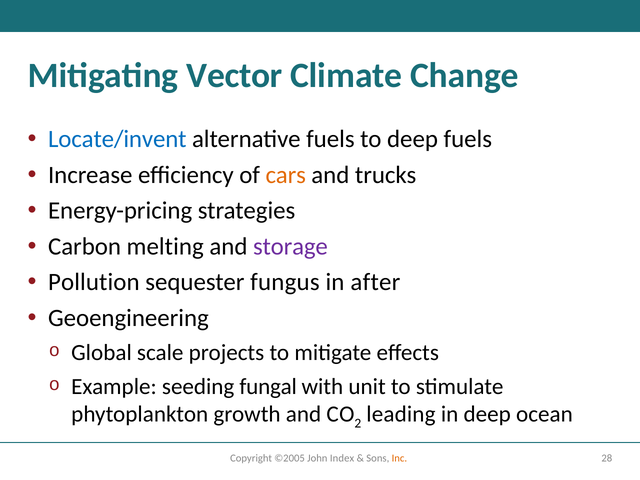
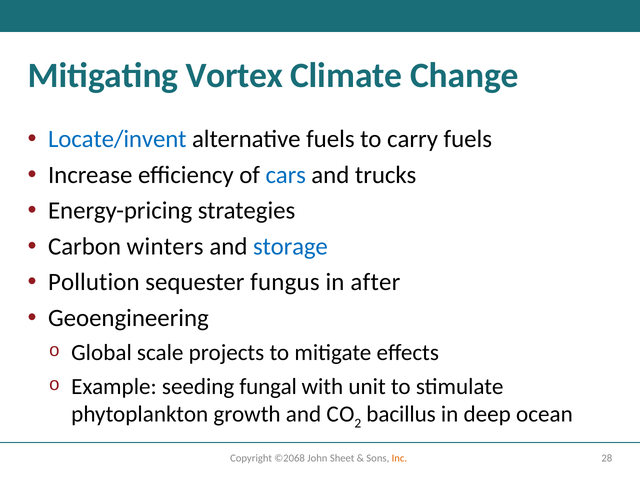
Vector: Vector -> Vortex (234, 75)
to deep: deep -> carry (413, 139)
cars colour: orange -> blue (286, 175)
melting: melting -> winters (165, 246)
storage colour: purple -> blue (290, 246)
leading: leading -> bacillus (401, 414)
©2005: ©2005 -> ©2068 (290, 458)
Index: Index -> Sheet (342, 458)
